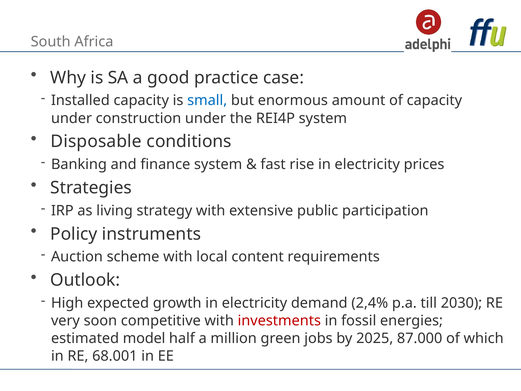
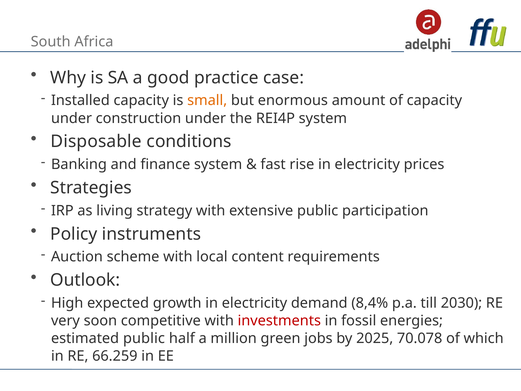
small colour: blue -> orange (207, 100)
2,4%: 2,4% -> 8,4% (370, 303)
estimated model: model -> public (144, 338)
87.000: 87.000 -> 70.078 (420, 338)
68.001: 68.001 -> 66.259 (115, 356)
